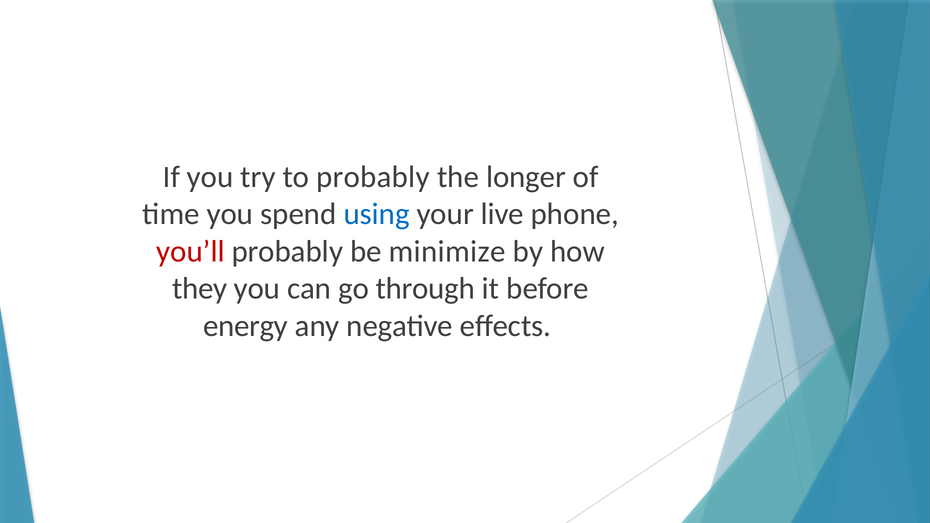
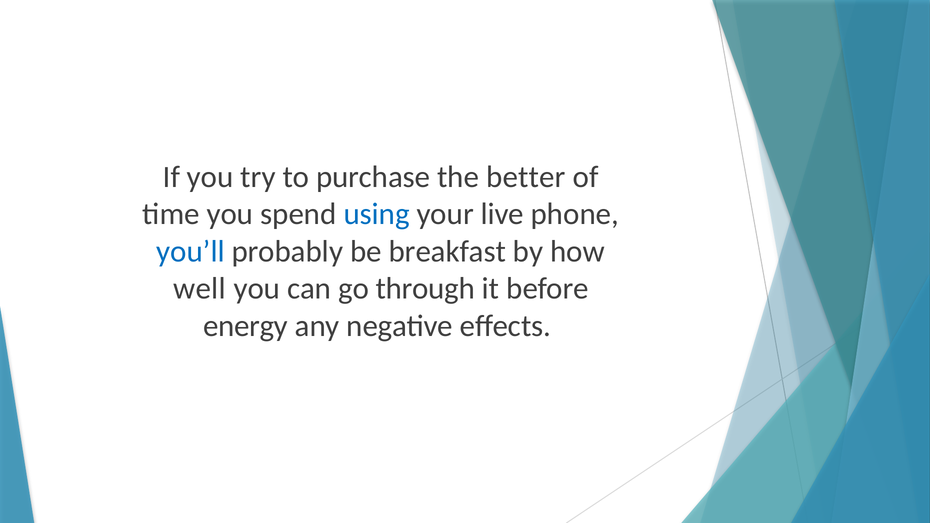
to probably: probably -> purchase (373, 177)
longer: longer -> better (526, 177)
you’ll colour: red -> blue (191, 252)
minimize: minimize -> breakfast (447, 252)
they: they -> well (200, 289)
